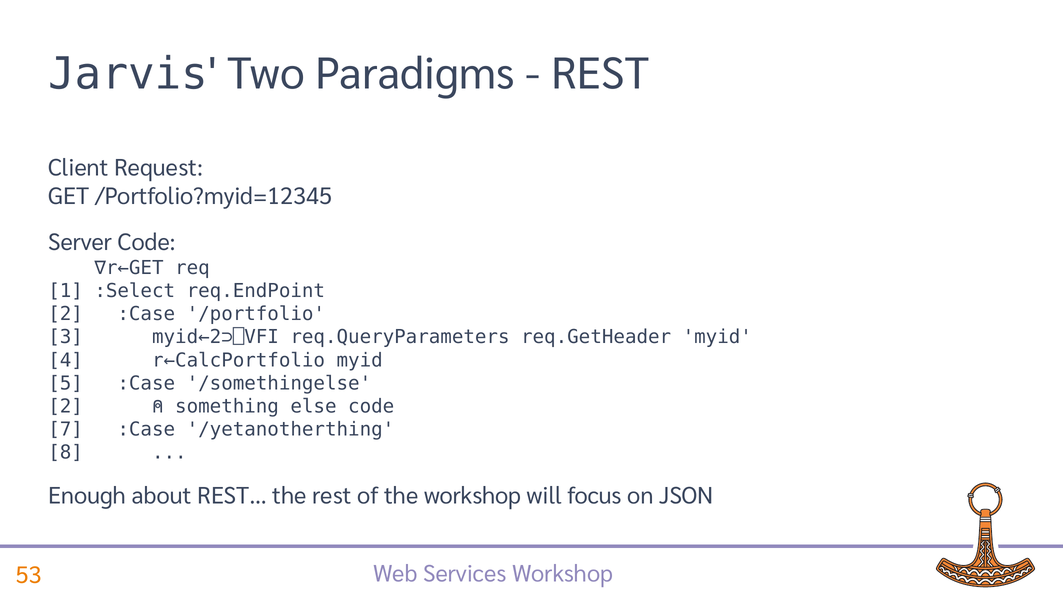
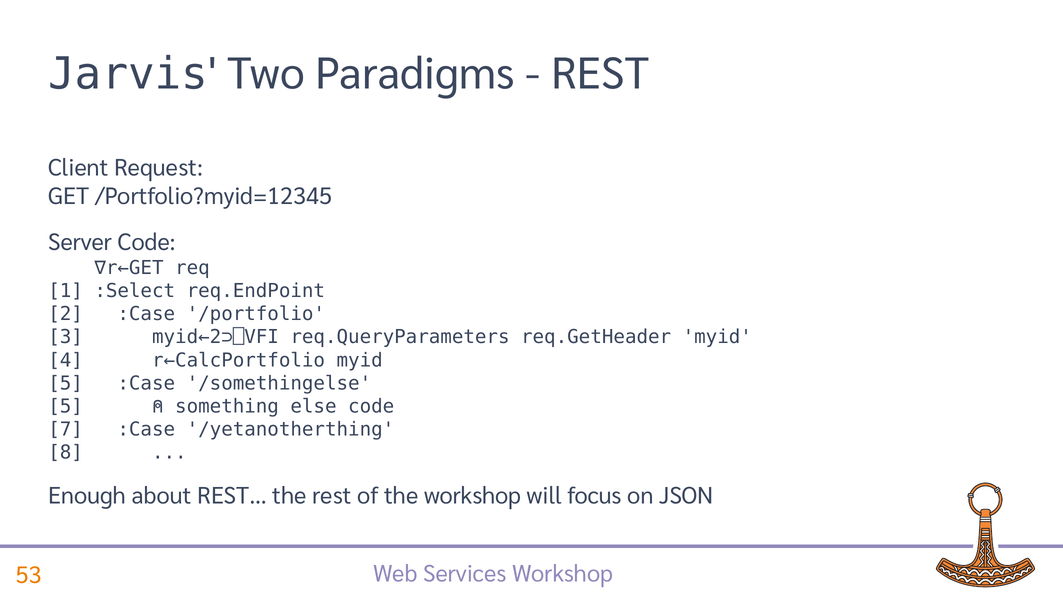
2: 2 -> 5 (66, 406)
